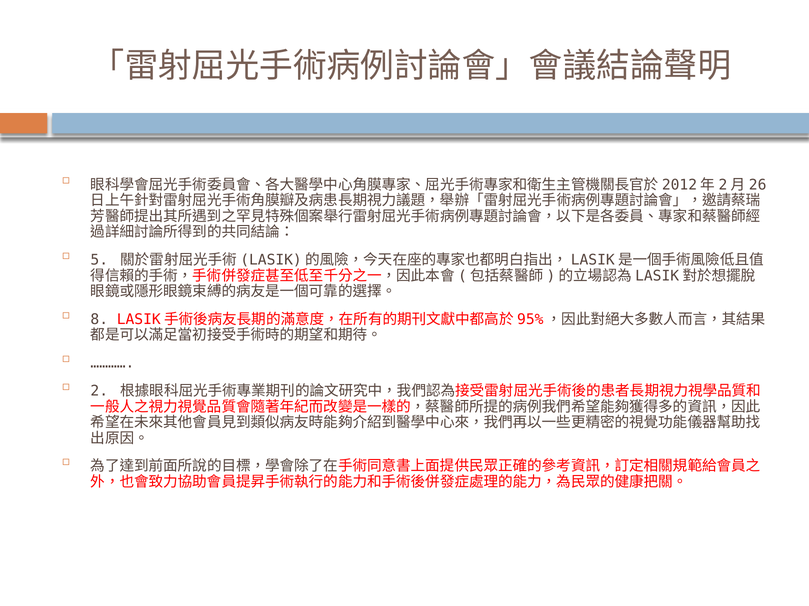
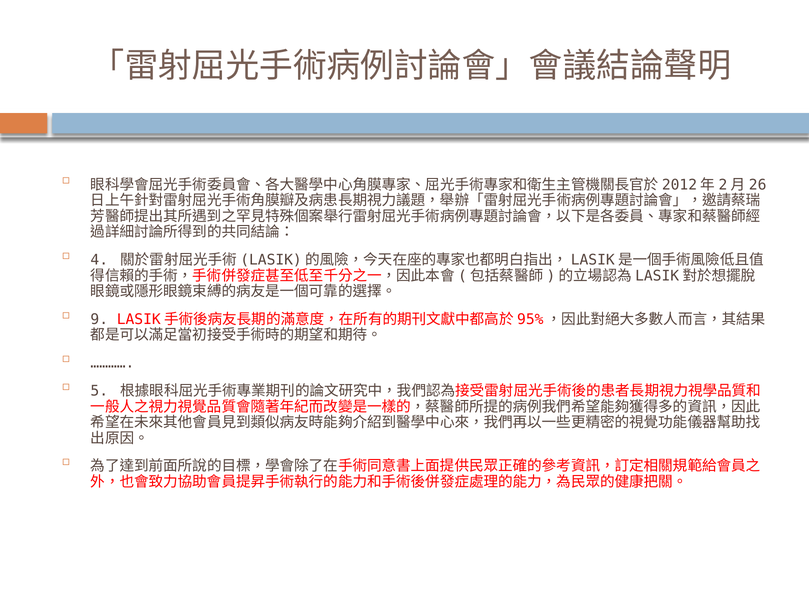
5: 5 -> 4 (99, 260)
8: 8 -> 9 (99, 320)
2: 2 -> 5 (99, 391)
